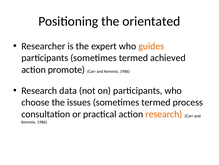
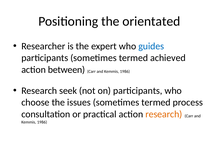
guides colour: orange -> blue (151, 46)
promote: promote -> between (66, 69)
data: data -> seek (68, 90)
